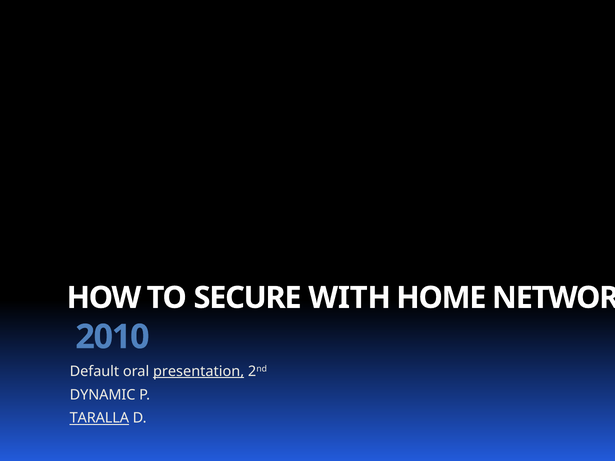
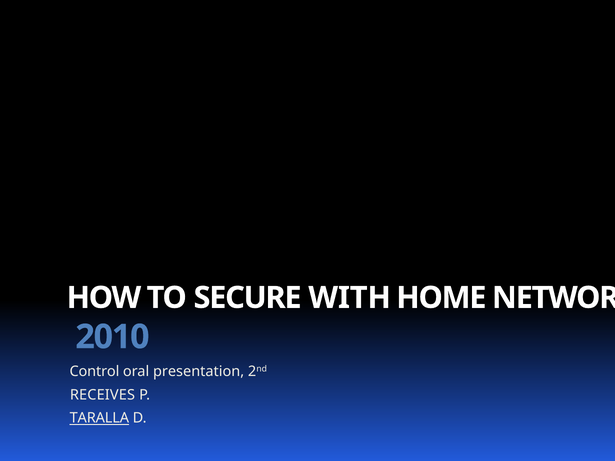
Default: Default -> Control (94, 372)
presentation underline: present -> none (199, 372)
DYNAMIC: DYNAMIC -> RECEIVES (102, 395)
